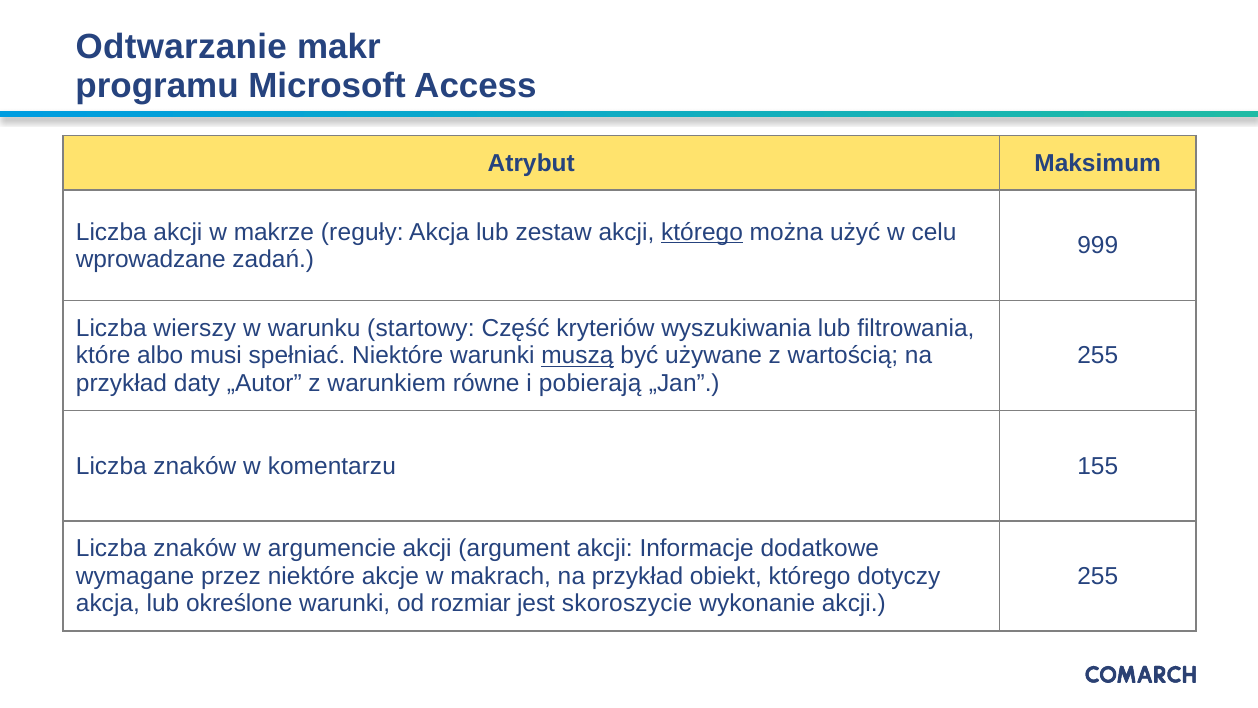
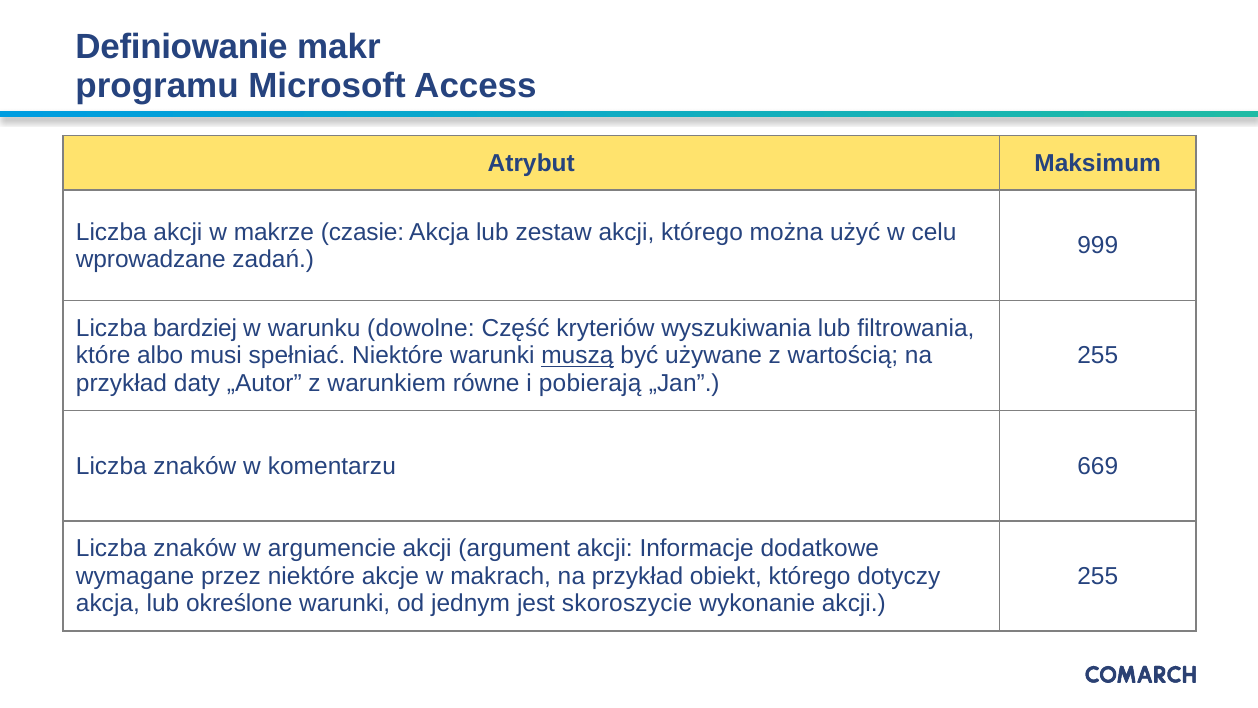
Odtwarzanie: Odtwarzanie -> Definiowanie (182, 47)
reguły: reguły -> czasie (362, 232)
którego underline: present -> none (702, 232)
wierszy: wierszy -> bardziej (195, 328)
startowy: startowy -> dowolne (421, 328)
155: 155 -> 669 (1098, 466)
rozmiar: rozmiar -> jednym (471, 603)
